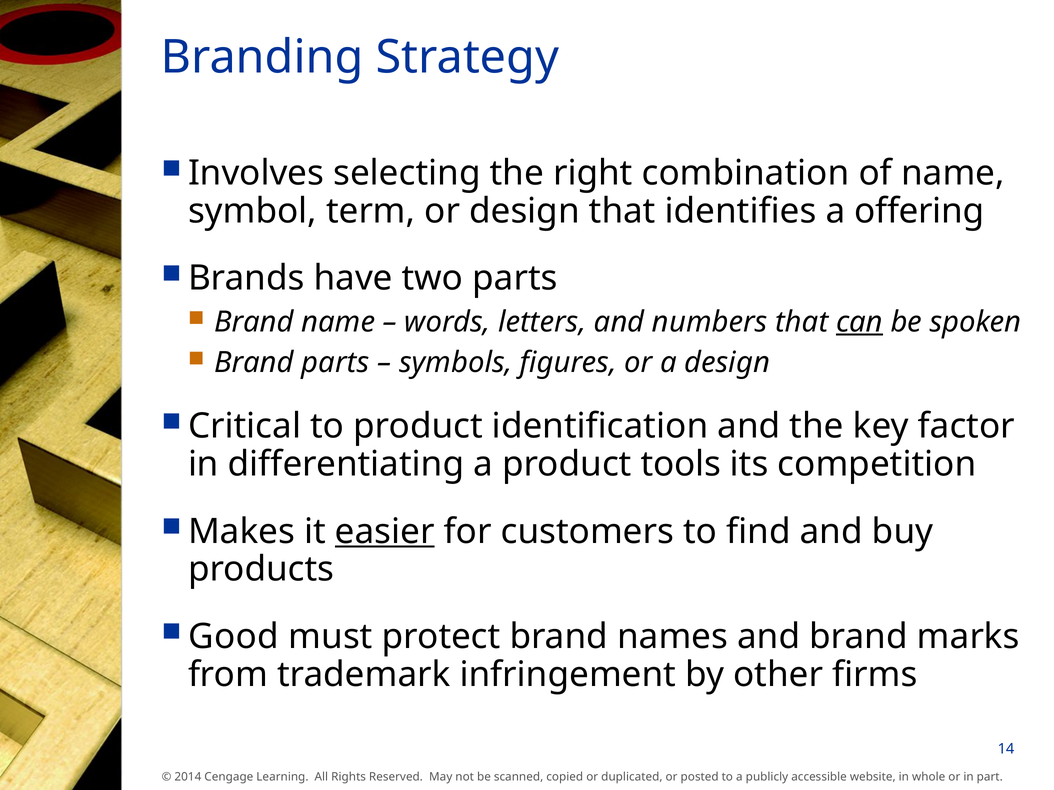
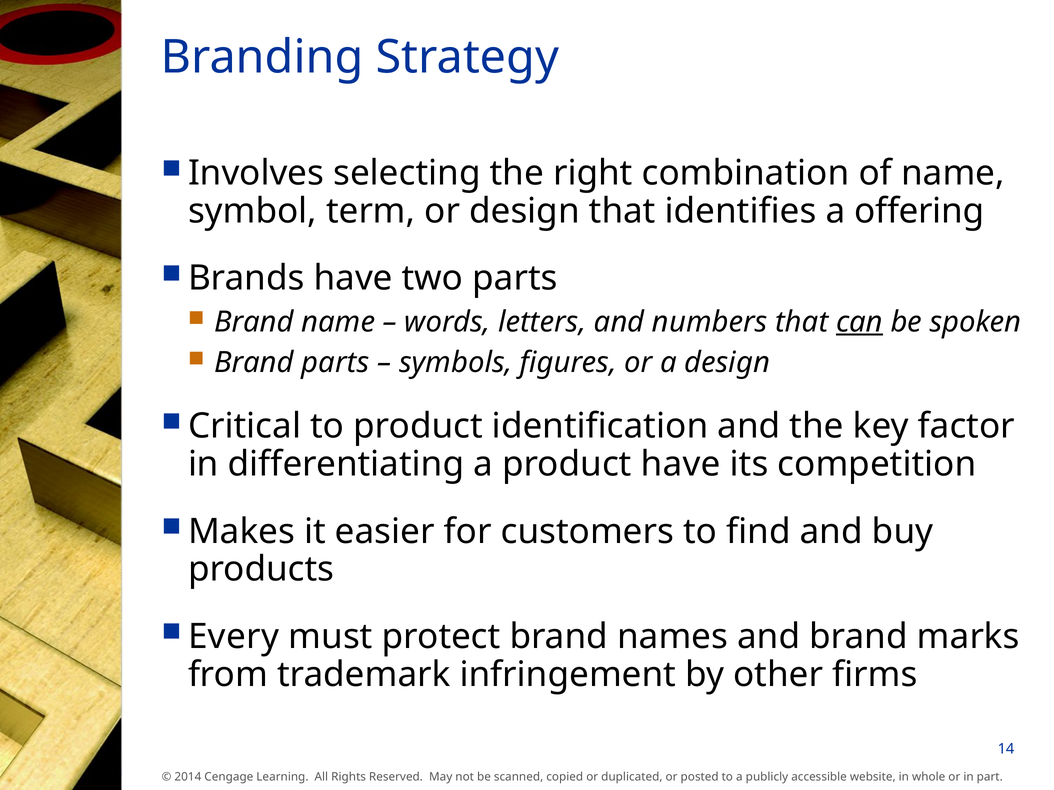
product tools: tools -> have (681, 465)
easier underline: present -> none (385, 532)
Good: Good -> Every (234, 637)
